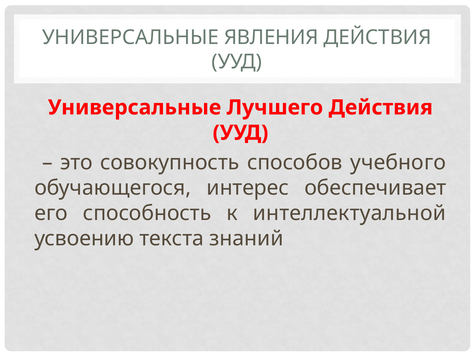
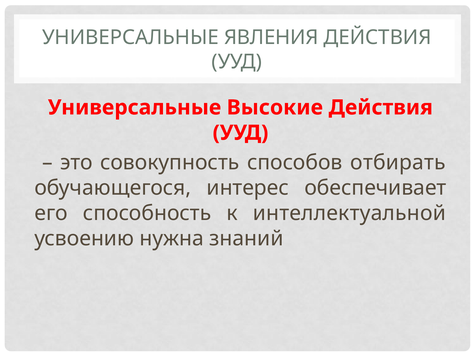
Лучшего: Лучшего -> Высокие (275, 108)
учебного: учебного -> отбирать (398, 163)
текста: текста -> нужна (172, 239)
